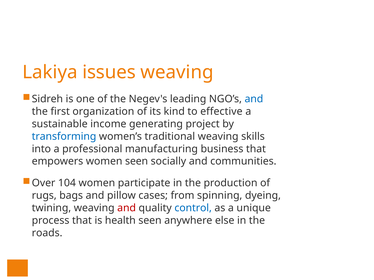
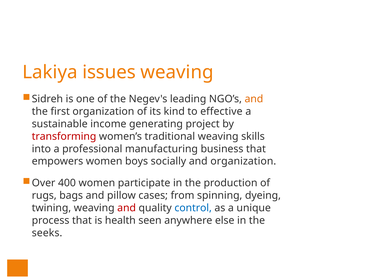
and colour: blue -> orange (254, 99)
transforming colour: blue -> red (64, 137)
women seen: seen -> boys (137, 162)
and communities: communities -> organization (243, 162)
104: 104 -> 400 (67, 183)
roads: roads -> seeks (47, 233)
